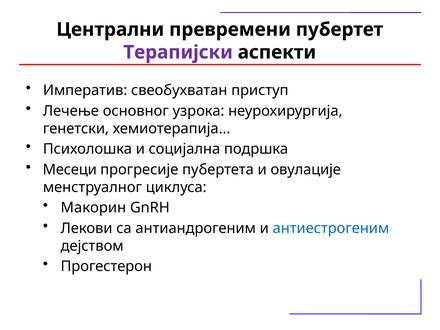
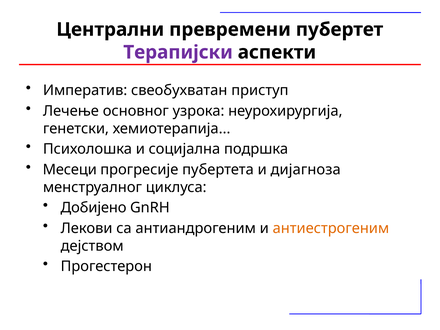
овулације: овулације -> дијагноза (306, 170)
Макорин: Макорин -> Добијено (94, 208)
антиестрогеним colour: blue -> orange (331, 228)
